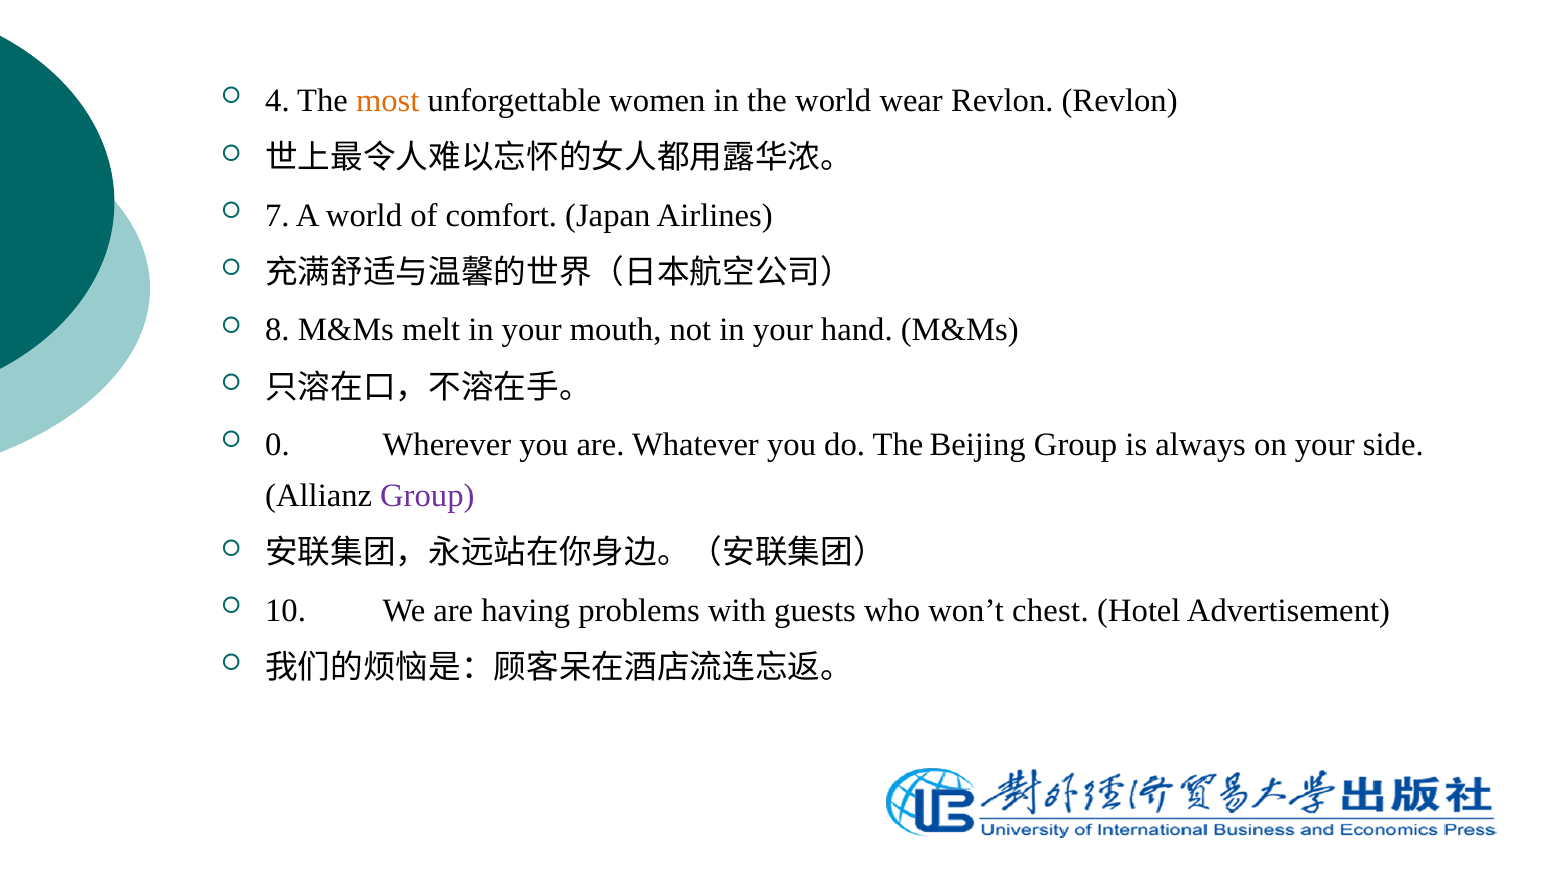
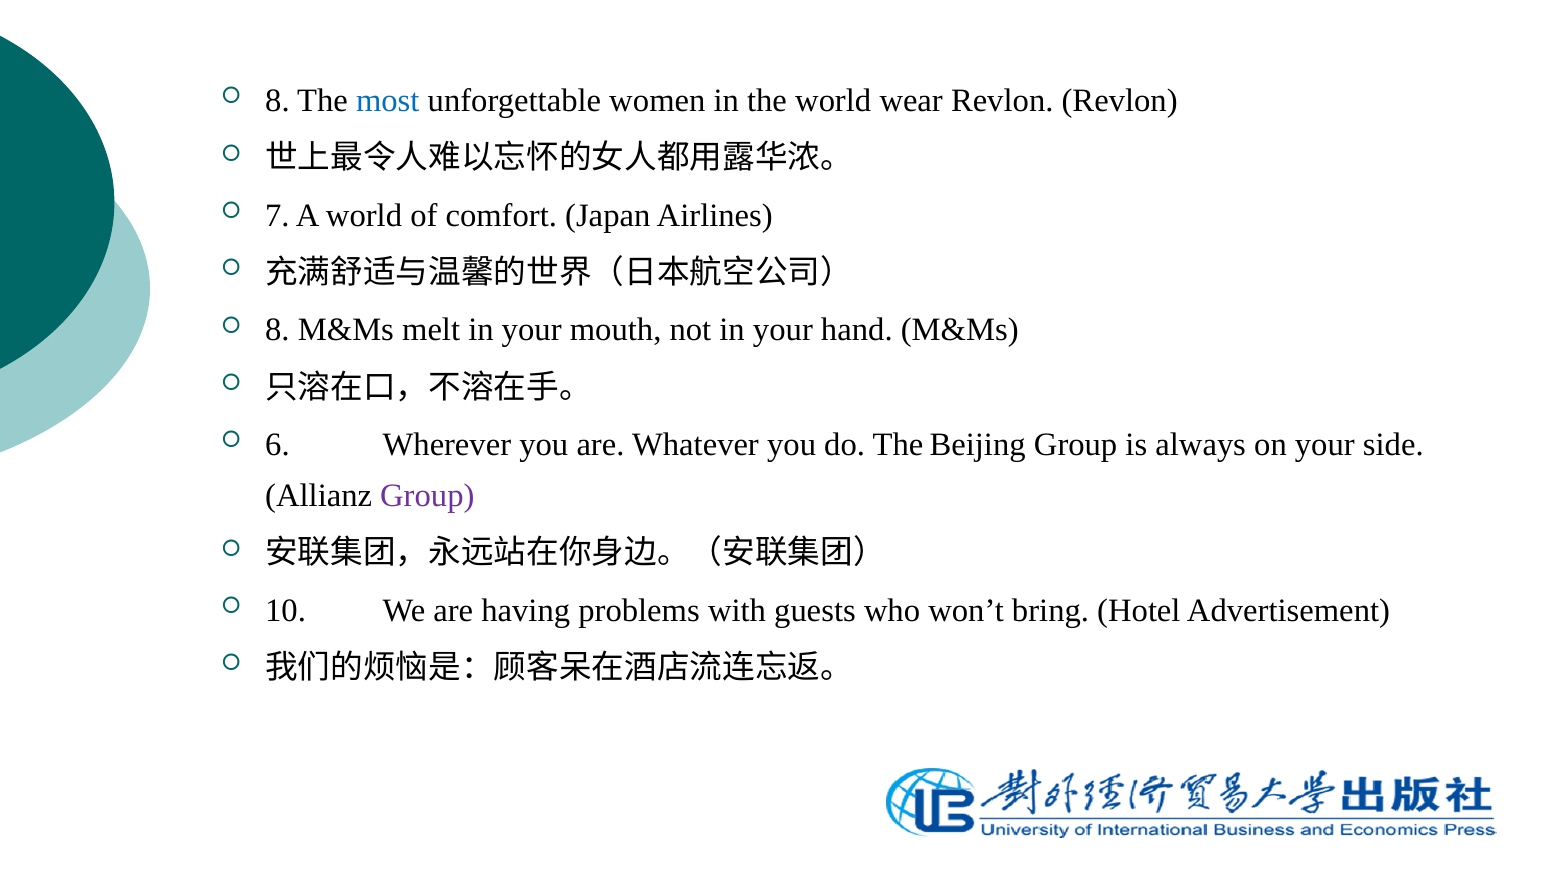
4: 4 -> 8 (277, 101)
most colour: orange -> blue (388, 101)
0: 0 -> 6 (277, 445)
chest: chest -> bring (1051, 611)
